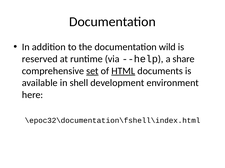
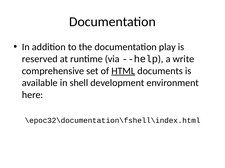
wild: wild -> play (167, 47)
share: share -> write (183, 59)
set underline: present -> none (92, 71)
